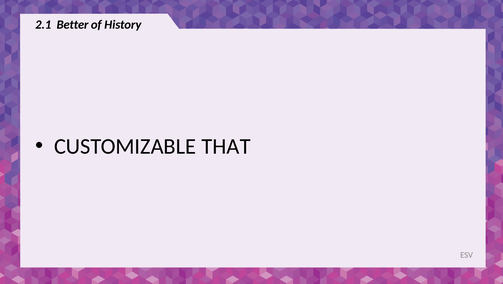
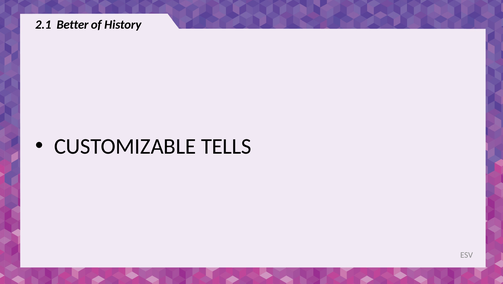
THAT: THAT -> TELLS (226, 146)
